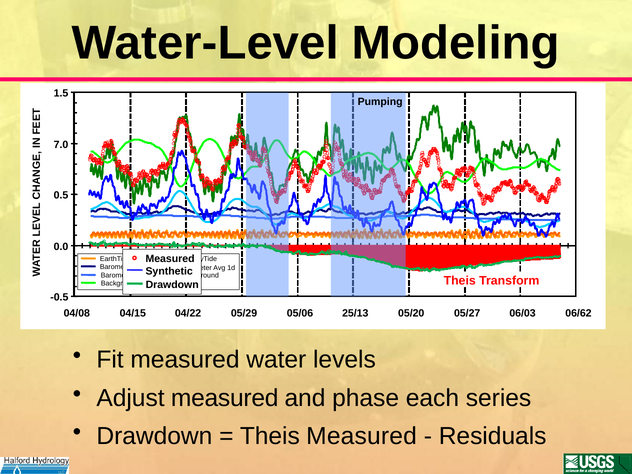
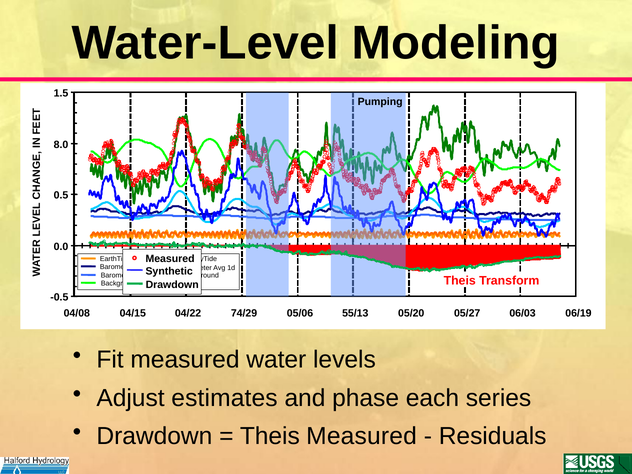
7.0: 7.0 -> 8.0 (61, 145)
05/29: 05/29 -> 74/29 (244, 313)
25/13: 25/13 -> 55/13 (355, 313)
06/62: 06/62 -> 06/19 (578, 313)
Adjust measured: measured -> estimates (224, 398)
